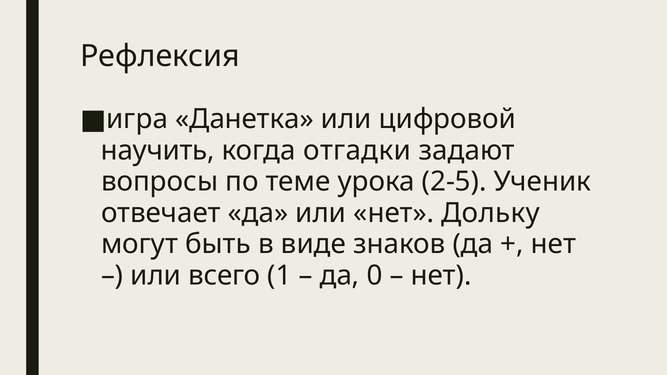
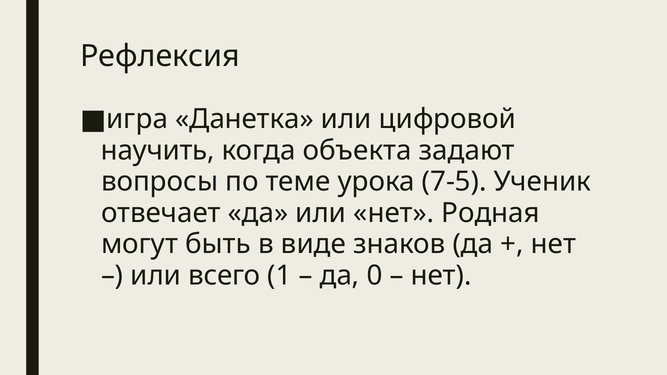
отгадки: отгадки -> объекта (357, 150)
2-5: 2-5 -> 7-5 (454, 182)
Дольку: Дольку -> Родная (491, 213)
